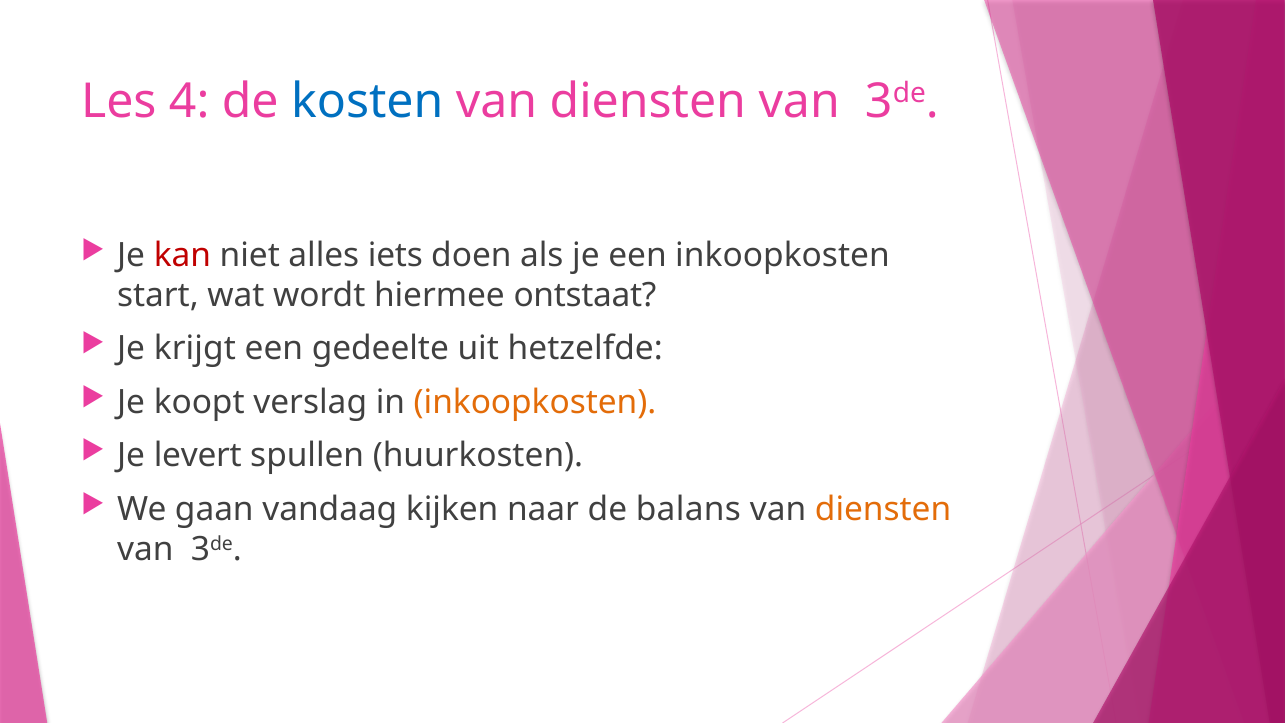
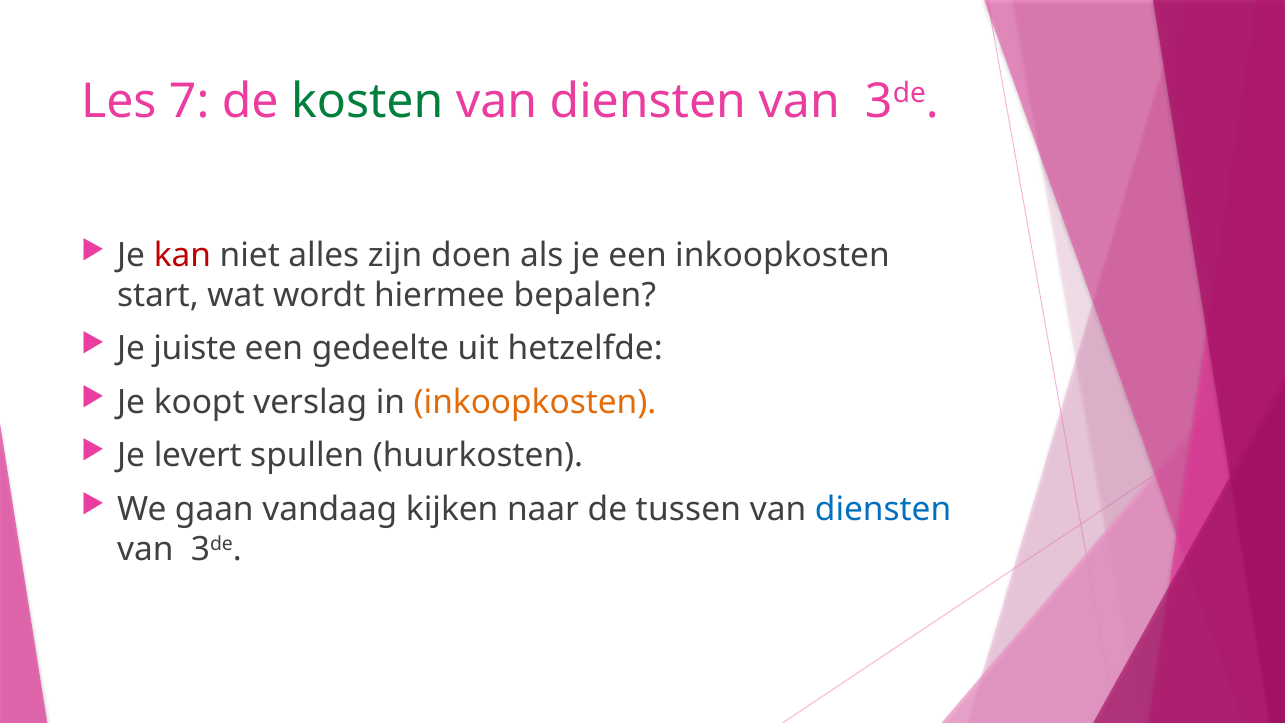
4: 4 -> 7 (189, 101)
kosten colour: blue -> green (367, 101)
iets: iets -> zijn (395, 255)
ontstaat: ontstaat -> bepalen (585, 295)
krijgt: krijgt -> juiste (195, 349)
balans: balans -> tussen (688, 509)
diensten colour: orange -> blue (883, 509)
